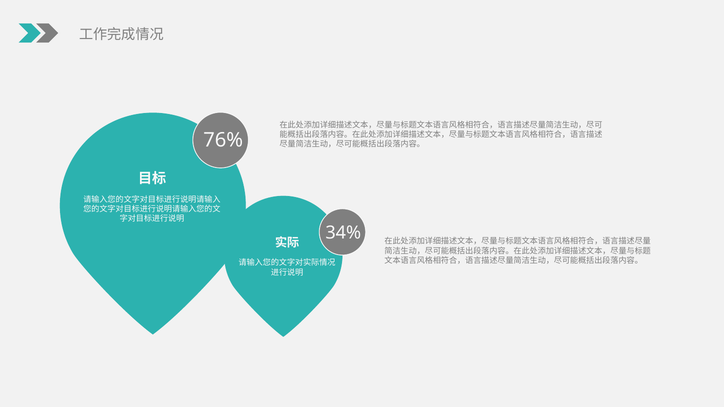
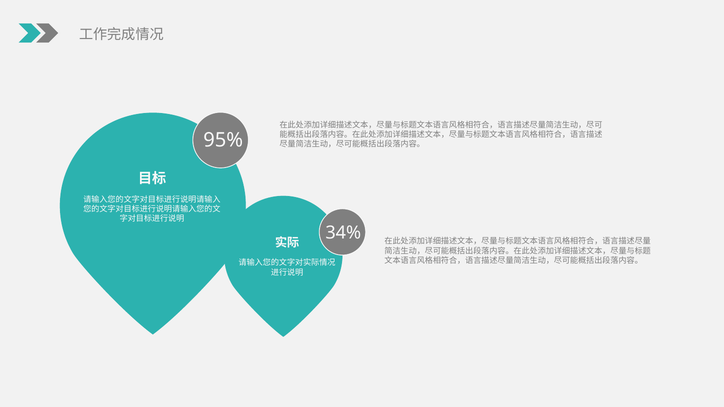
76%: 76% -> 95% (223, 140)
